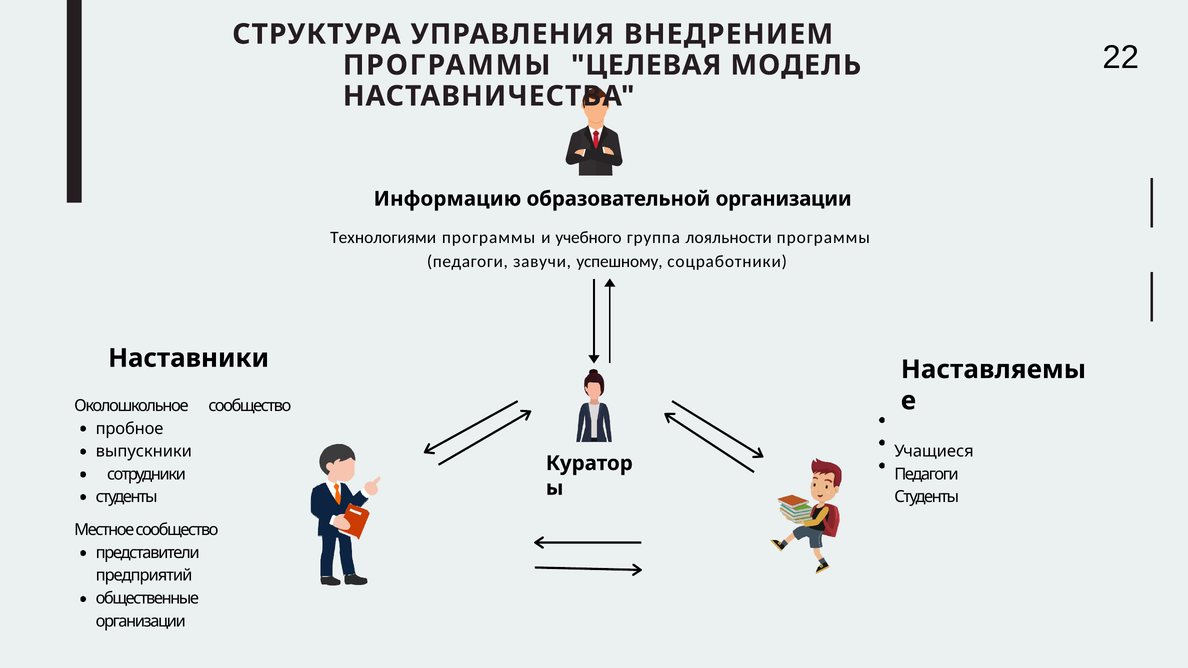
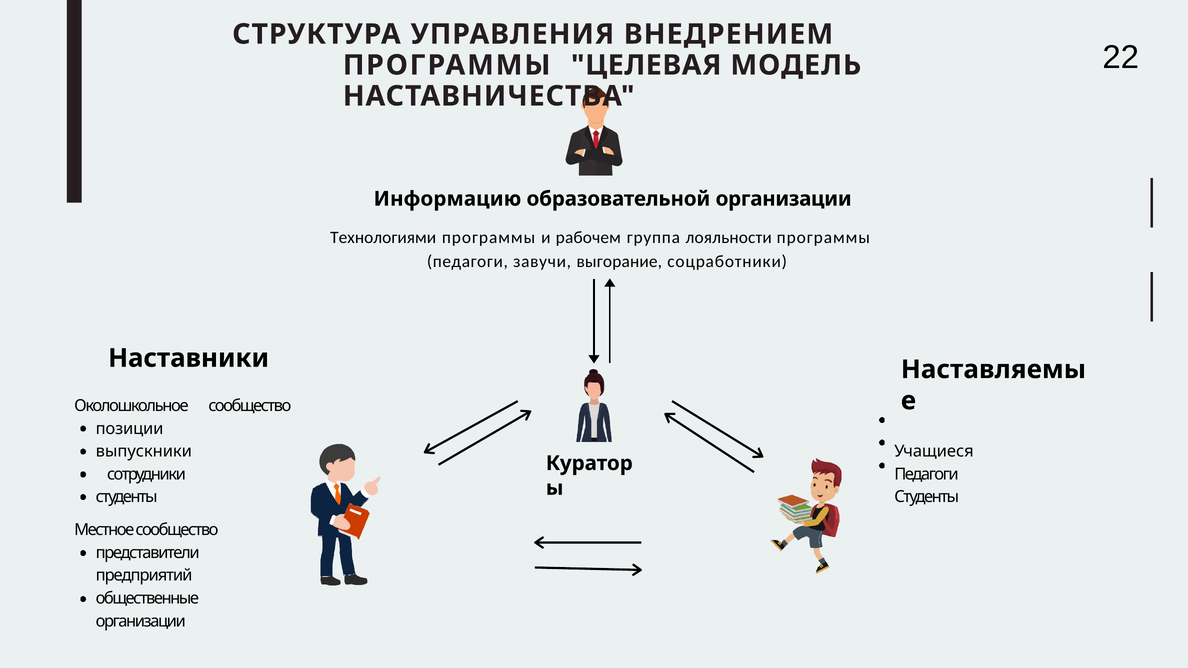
учебного: учебного -> рабочем (588, 238)
успешному: успешному -> выгорание (619, 261)
пробное: пробное -> позиции (130, 429)
